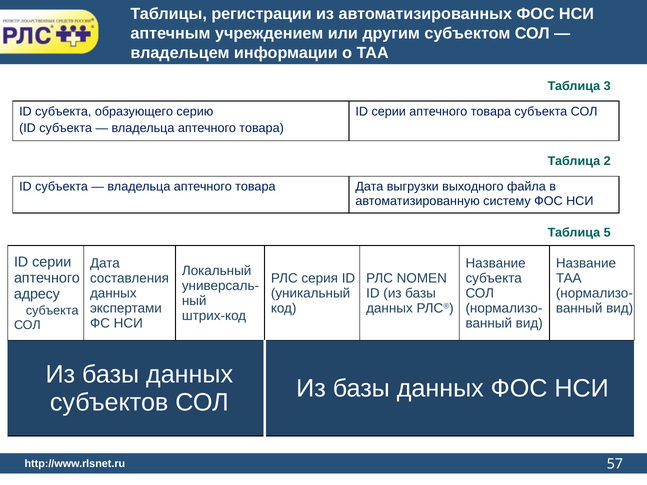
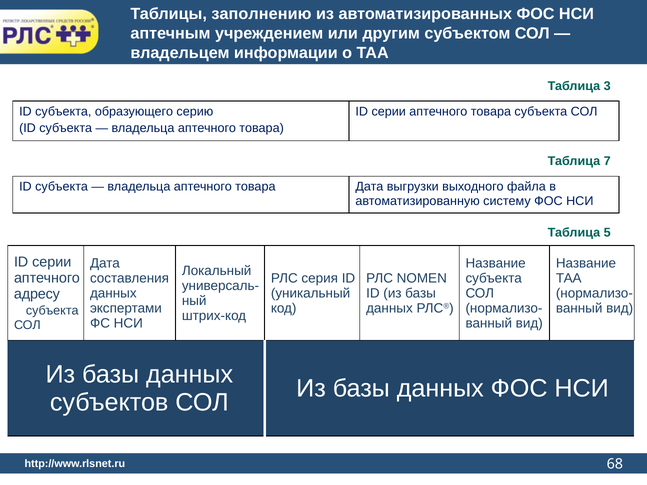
регистрации: регистрации -> заполнению (261, 14)
2: 2 -> 7 (607, 161)
57: 57 -> 68 (615, 464)
